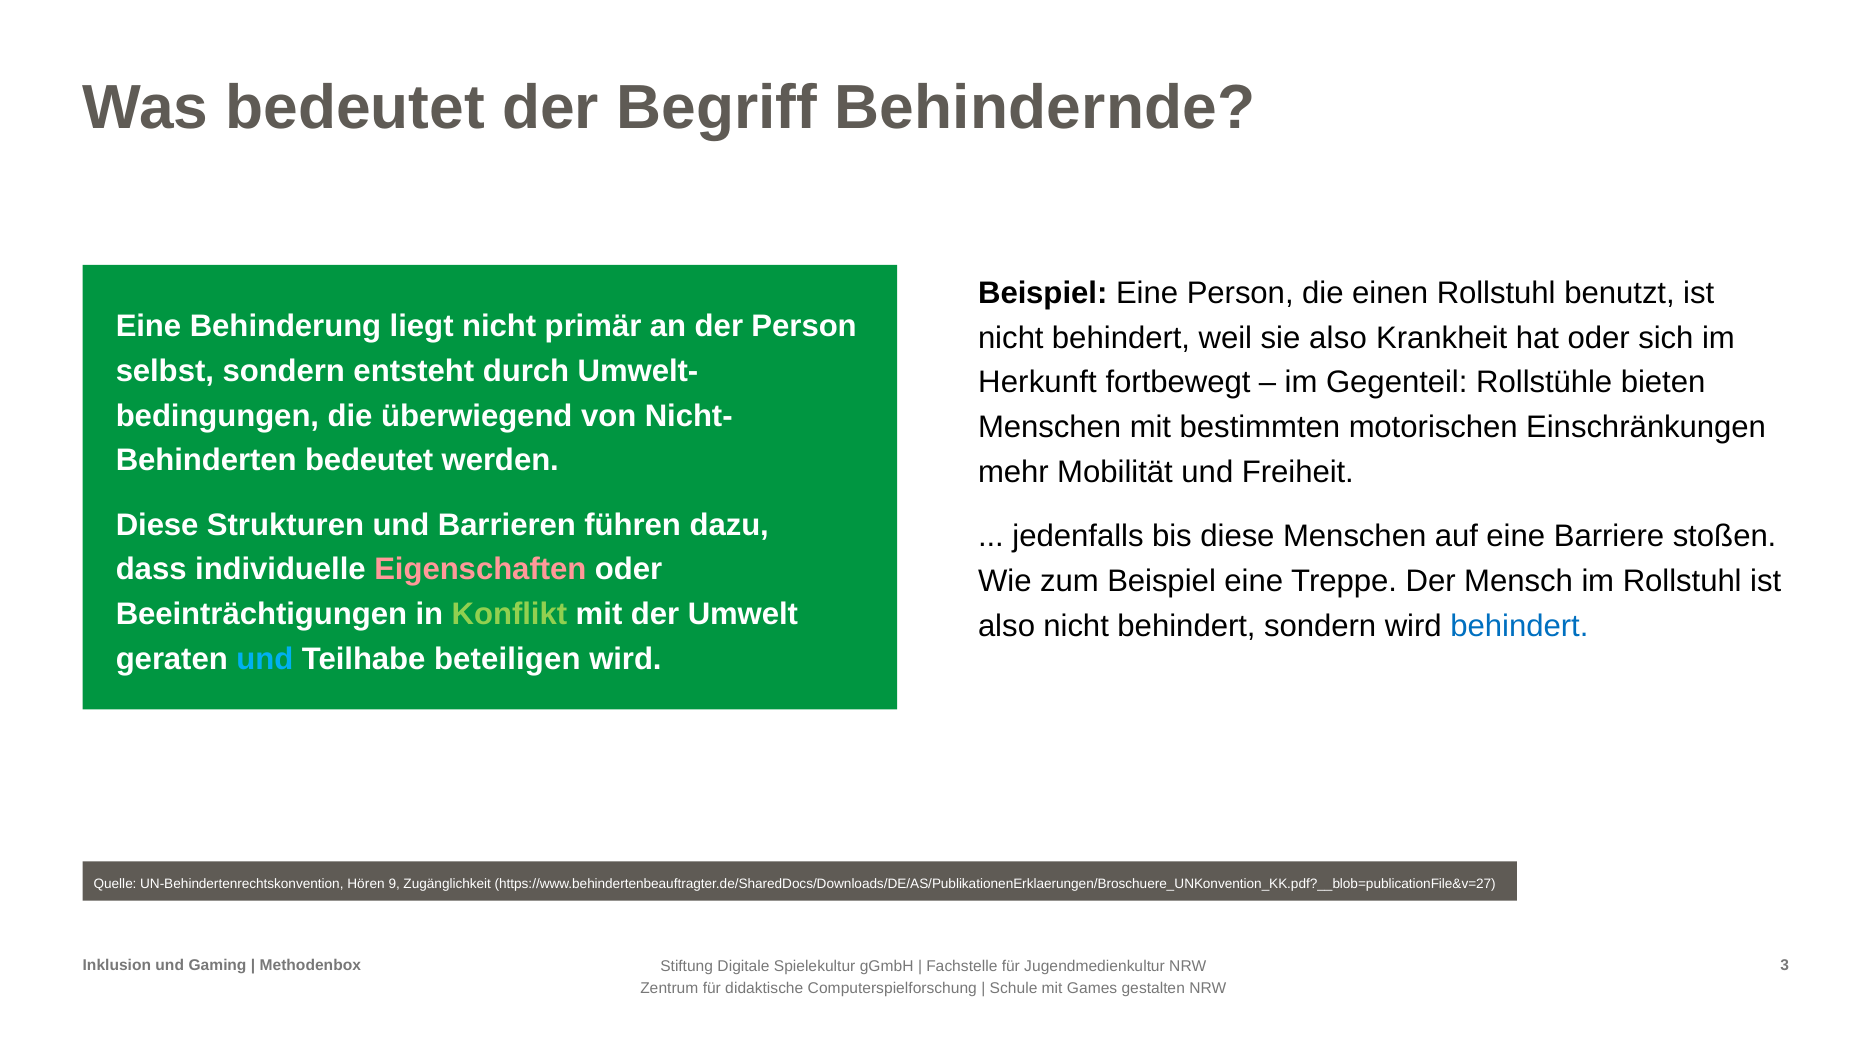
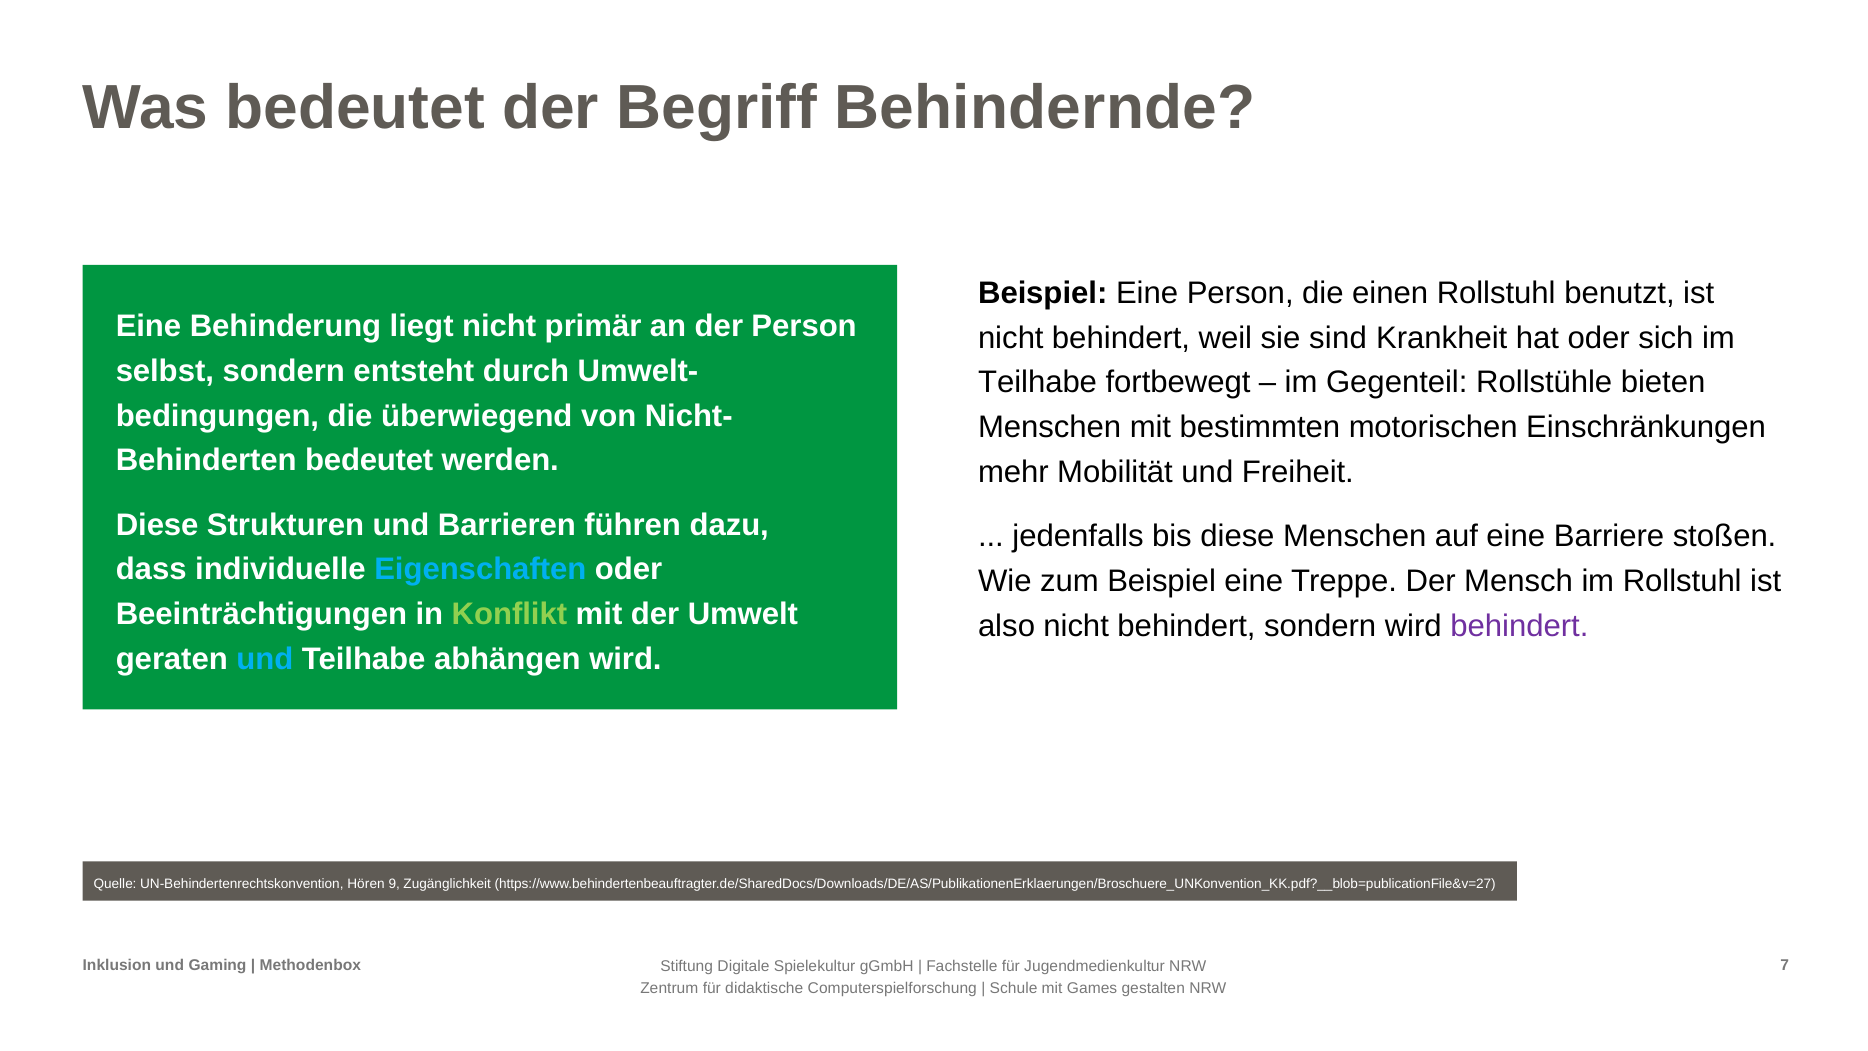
sie also: also -> sind (1338, 338)
Herkunft: Herkunft -> Teilhabe (1038, 383)
Eigenschaften colour: pink -> light blue (480, 570)
behindert colour: blue -> purple (1519, 626)
beteiligen: beteiligen -> abhängen (507, 659)
3: 3 -> 7 (1785, 965)
